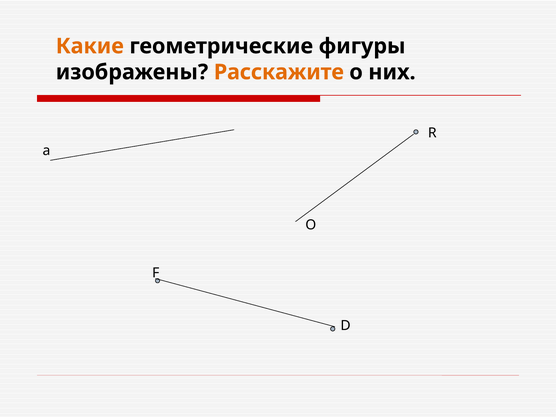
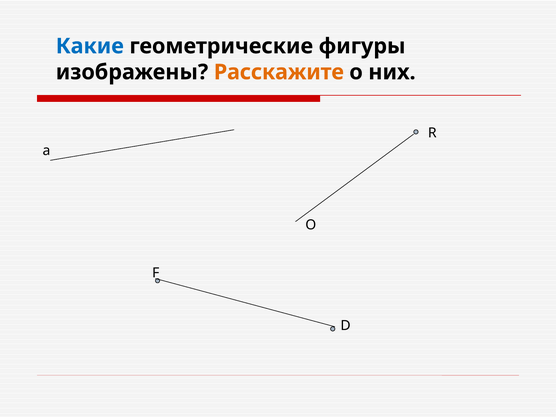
Какие colour: orange -> blue (90, 46)
